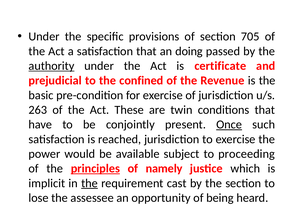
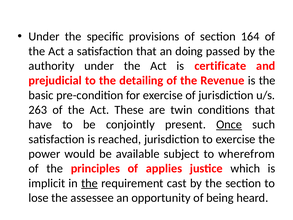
705: 705 -> 164 (250, 36)
authority underline: present -> none (51, 66)
confined: confined -> detailing (141, 80)
proceeding: proceeding -> wherefrom (247, 154)
principles underline: present -> none (95, 168)
namely: namely -> applies (164, 168)
